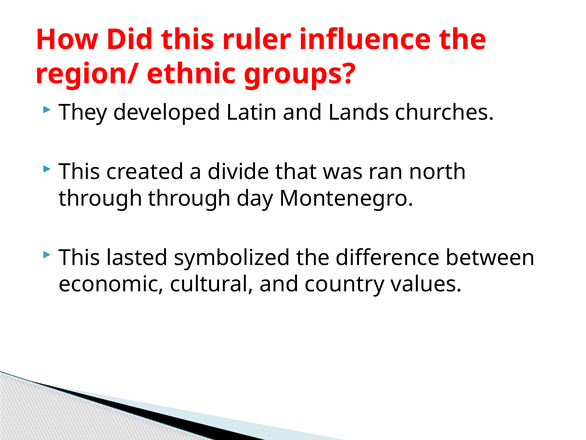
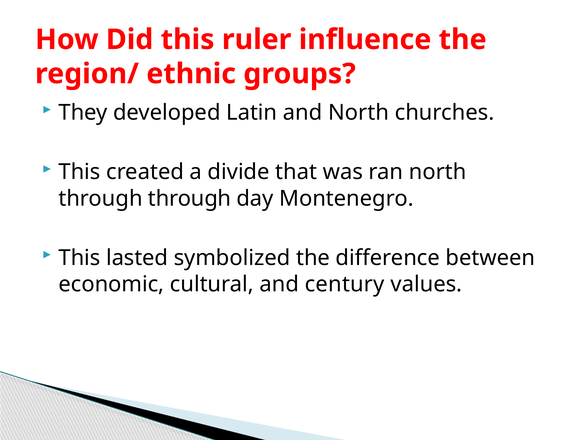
and Lands: Lands -> North (359, 113)
country: country -> century (345, 284)
